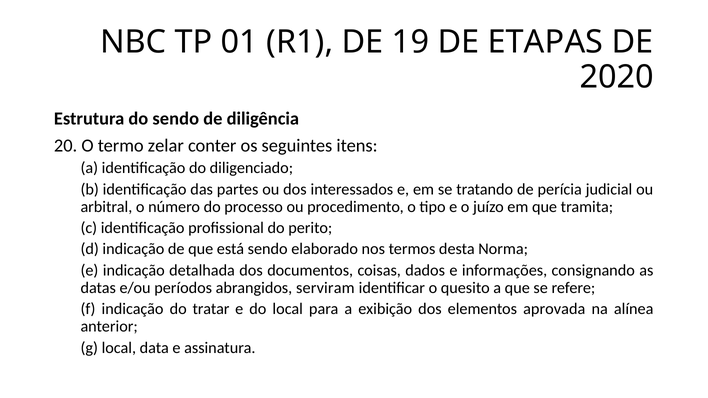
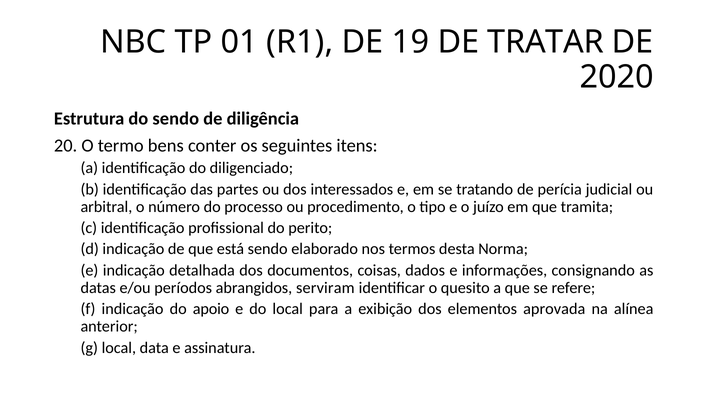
ETAPAS: ETAPAS -> TRATAR (546, 42)
zelar: zelar -> bens (166, 146)
tratar: tratar -> apoio (211, 309)
